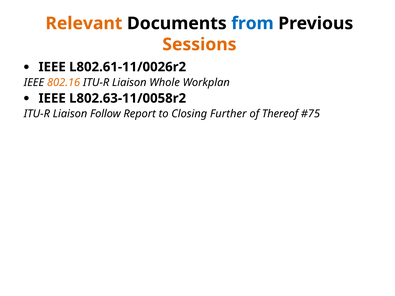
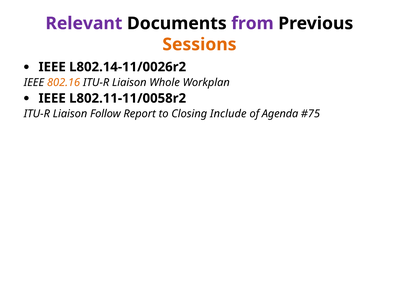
Relevant colour: orange -> purple (84, 23)
from colour: blue -> purple (252, 23)
L802.61-11/0026r2: L802.61-11/0026r2 -> L802.14-11/0026r2 (128, 67)
L802.63-11/0058r2: L802.63-11/0058r2 -> L802.11-11/0058r2 (128, 98)
Further: Further -> Include (228, 114)
Thereof: Thereof -> Agenda (280, 114)
